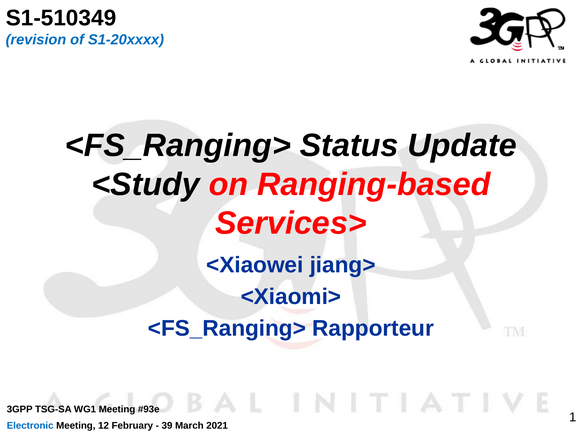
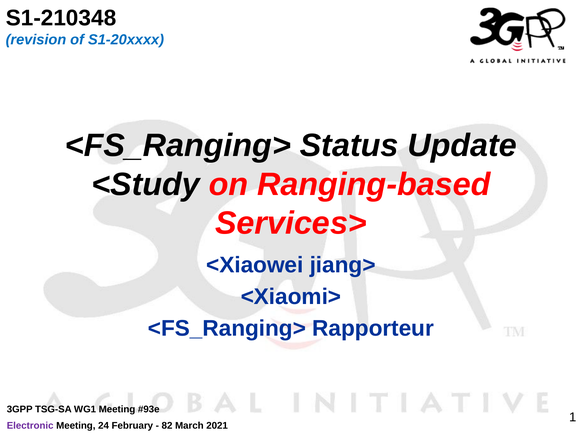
S1-510349: S1-510349 -> S1-210348 (61, 18)
Electronic colour: blue -> purple (30, 426)
12: 12 -> 24 (104, 426)
39: 39 -> 82 (167, 426)
